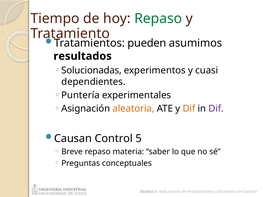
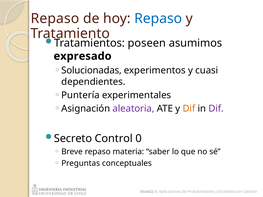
Tiempo: Tiempo -> Repaso (55, 19)
Repaso colour: green -> blue (158, 19)
pueden: pueden -> poseen (147, 43)
resultados: resultados -> expresado (83, 56)
aleatoria colour: orange -> purple (133, 109)
Causan: Causan -> Secreto (73, 139)
5: 5 -> 0 (139, 139)
